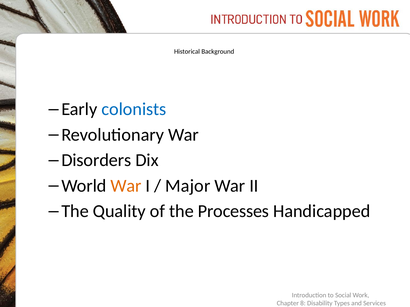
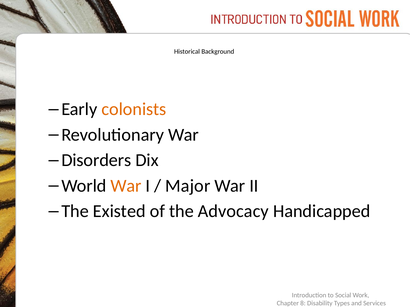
colonists colour: blue -> orange (134, 109)
Quality: Quality -> Existed (119, 212)
Processes: Processes -> Advocacy (233, 212)
